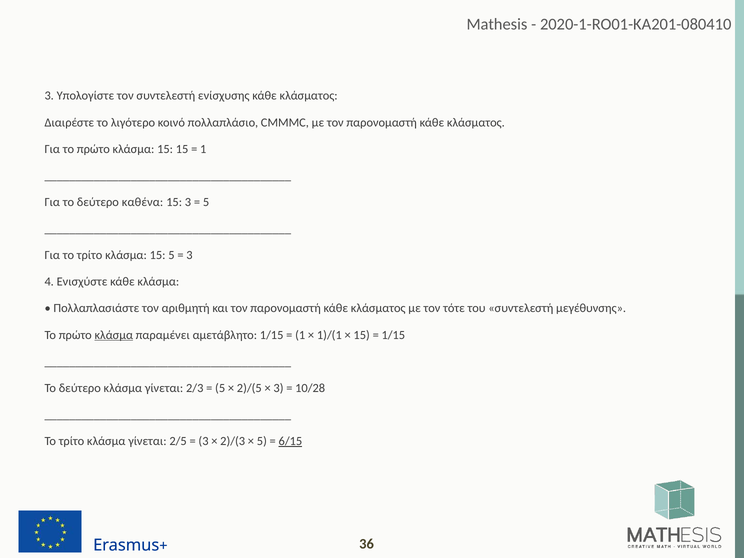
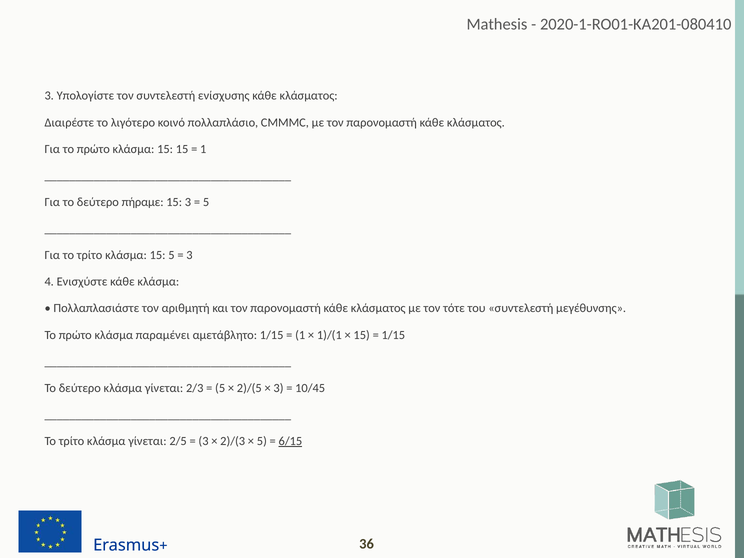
καθένα: καθένα -> πήραμε (143, 202)
κλάσμα underline: present -> none (114, 335)
10/28: 10/28 -> 10/45 (310, 388)
